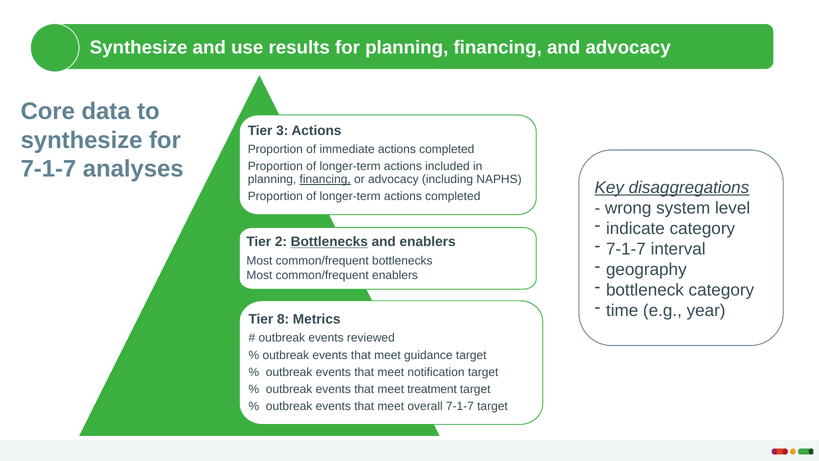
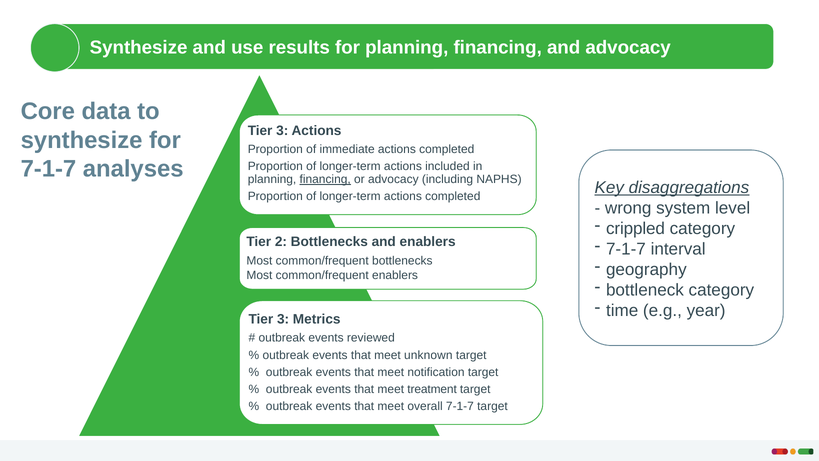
indicate: indicate -> crippled (636, 228)
Bottlenecks underline: present -> none (329, 242)
8: 8 -> 3 (283, 319)
guidance: guidance -> unknown (428, 355)
